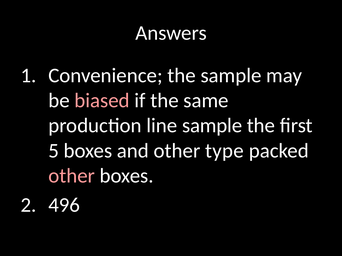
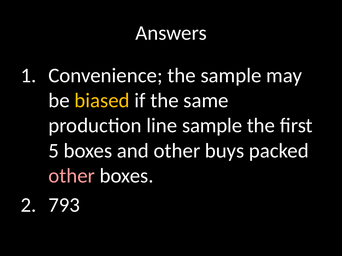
biased colour: pink -> yellow (102, 101)
type: type -> buys (225, 151)
496: 496 -> 793 (64, 205)
